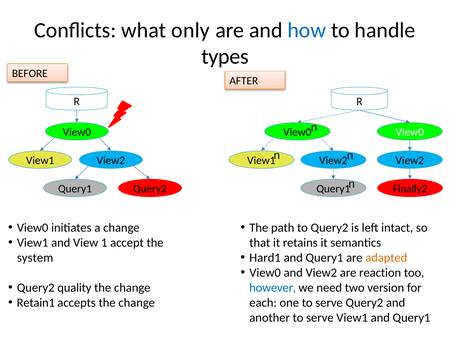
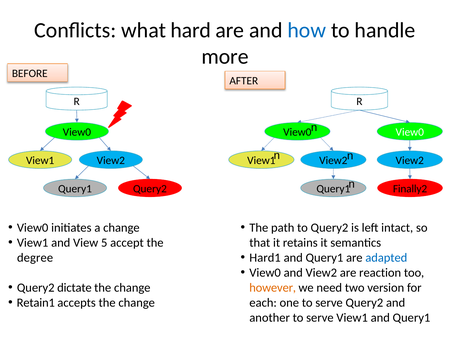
only: only -> hard (191, 30)
types: types -> more (225, 57)
1: 1 -> 5 (104, 243)
adapted colour: orange -> blue (386, 258)
system: system -> degree (35, 258)
quality: quality -> dictate (74, 288)
however colour: blue -> orange (273, 288)
